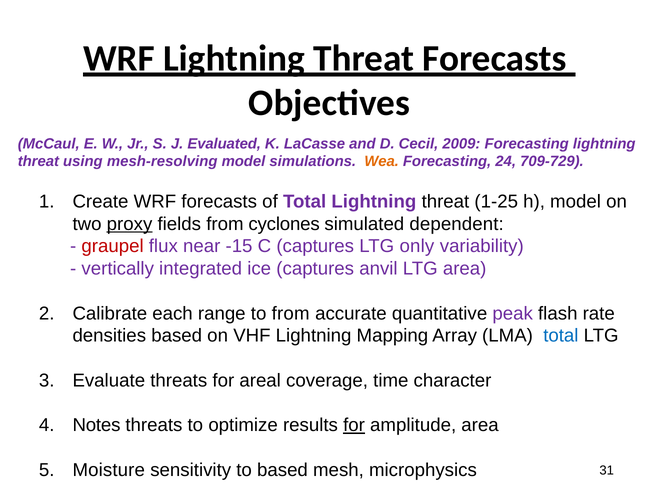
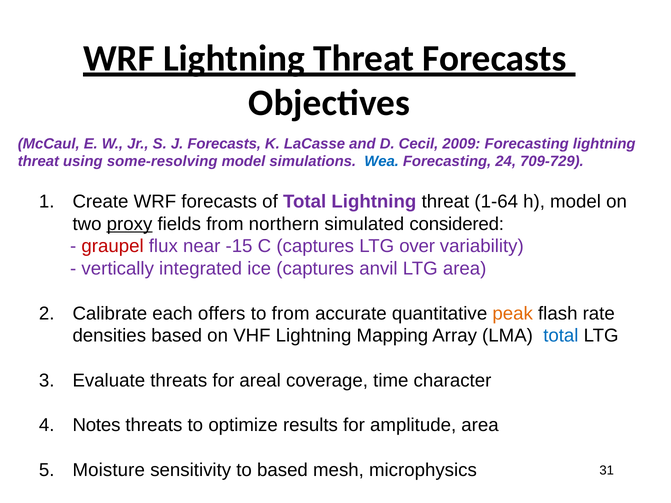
J Evaluated: Evaluated -> Forecasts (224, 144)
mesh-resolving: mesh-resolving -> some-resolving (162, 162)
Wea colour: orange -> blue (382, 162)
1-25: 1-25 -> 1-64 (496, 202)
cyclones: cyclones -> northern (284, 224)
dependent: dependent -> considered (457, 224)
only: only -> over (417, 246)
range: range -> offers (222, 314)
peak colour: purple -> orange (513, 314)
for underline: present -> none (354, 425)
